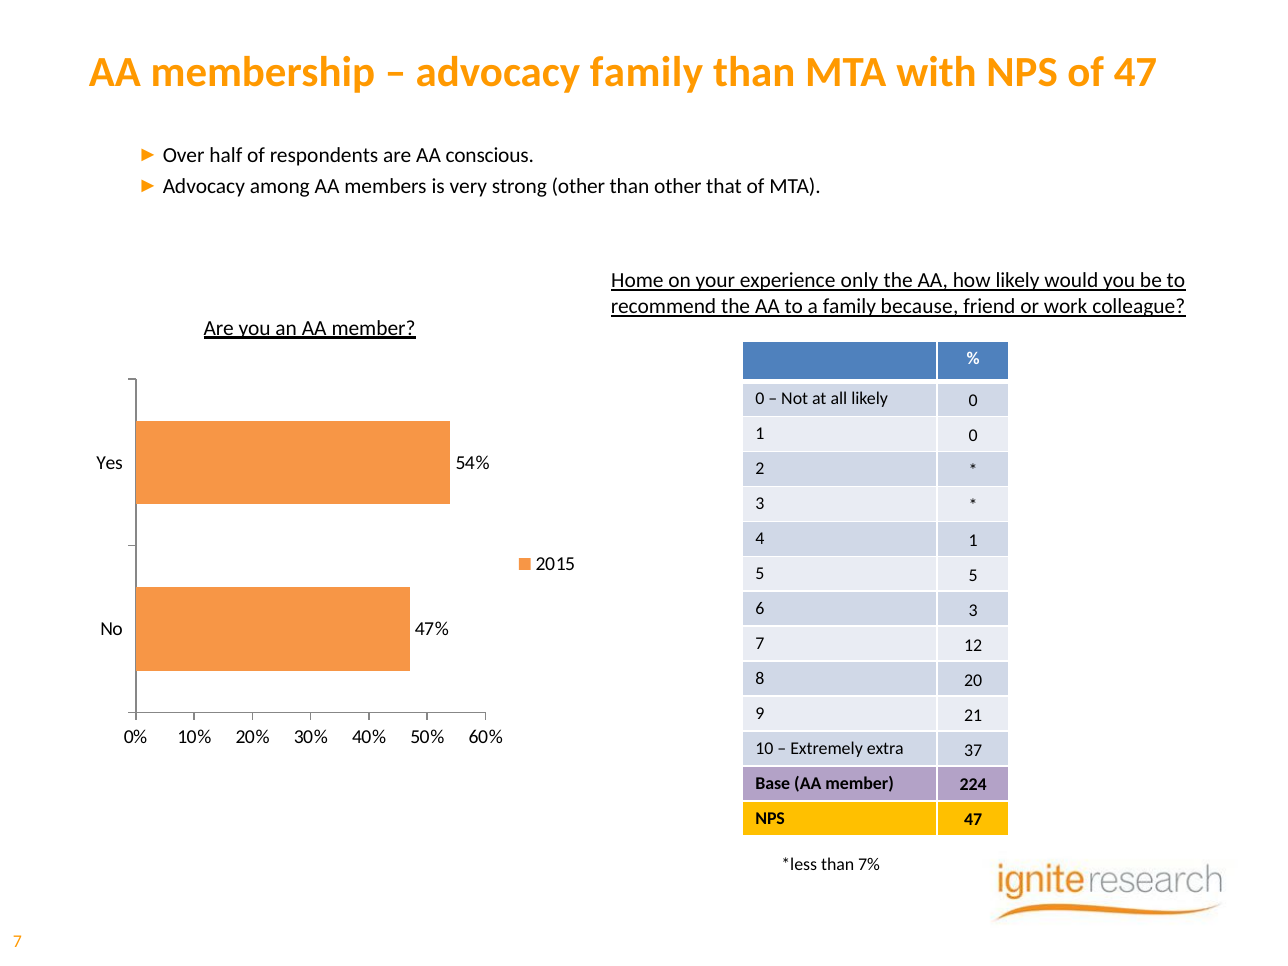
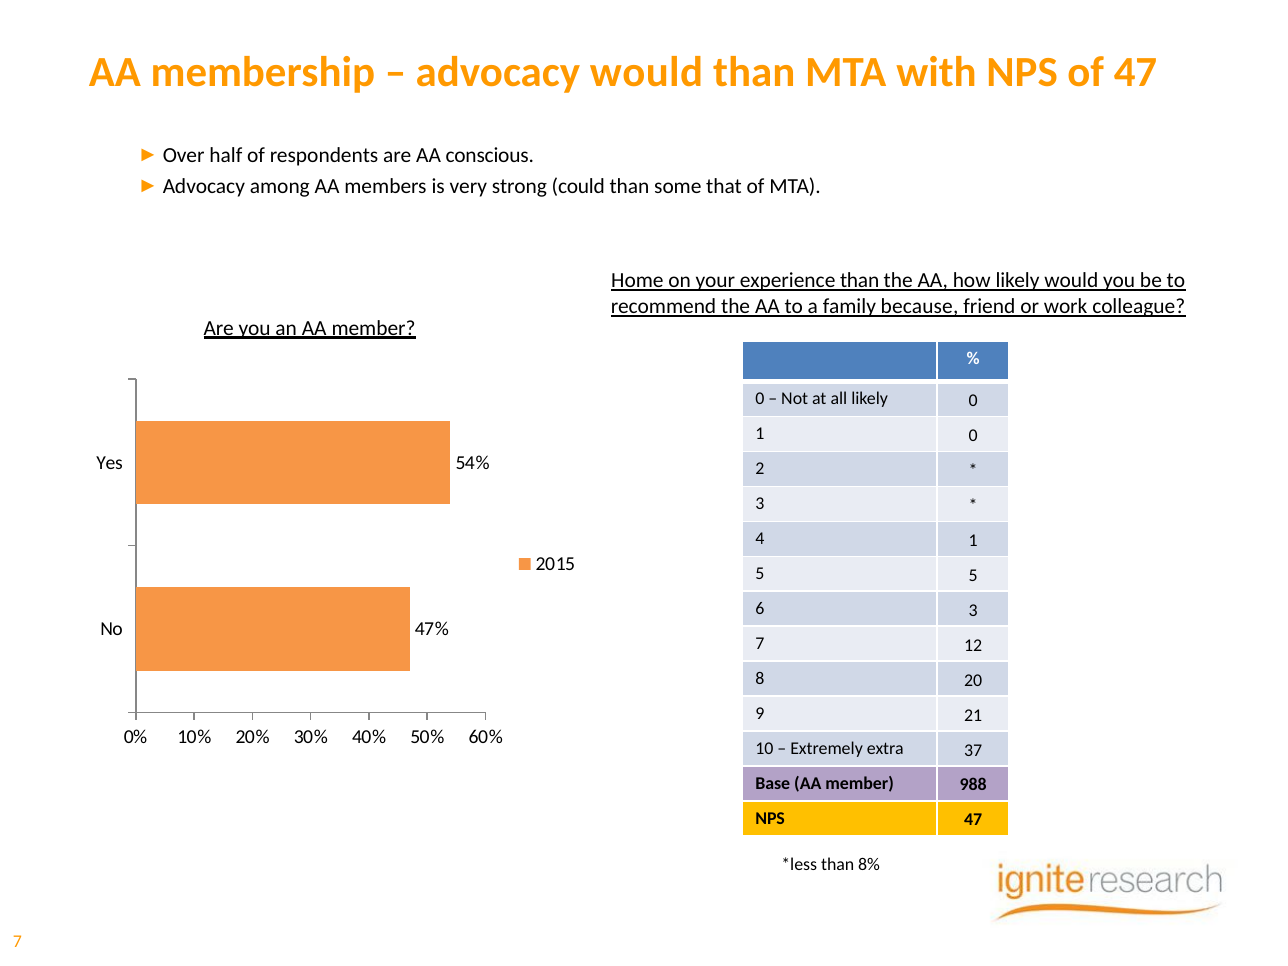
advocacy family: family -> would (647, 72)
strong other: other -> could (578, 187)
than other: other -> some (678, 187)
experience only: only -> than (860, 281)
224: 224 -> 988 (973, 784)
7%: 7% -> 8% (869, 865)
